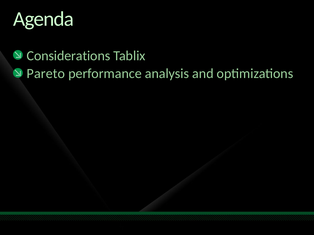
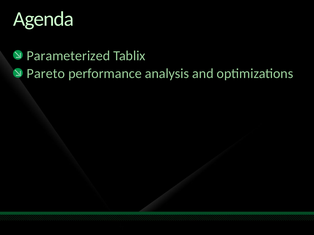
Considerations: Considerations -> Parameterized (68, 56)
